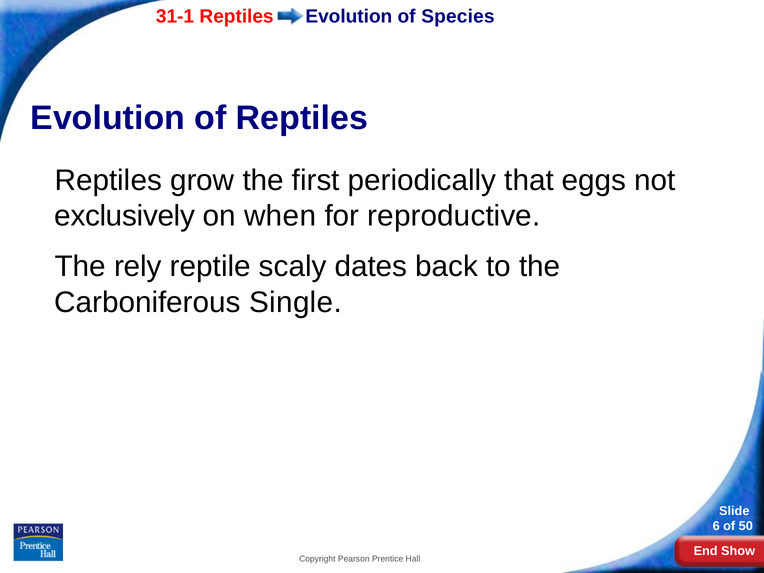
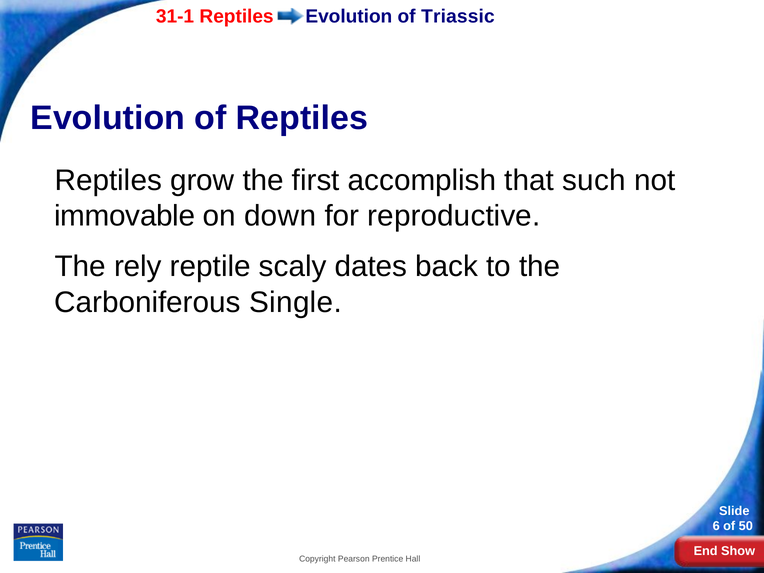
Species: Species -> Triassic (458, 17)
periodically: periodically -> accomplish (422, 180)
eggs: eggs -> such (594, 180)
exclusively: exclusively -> immovable (125, 216)
when: when -> down (280, 216)
